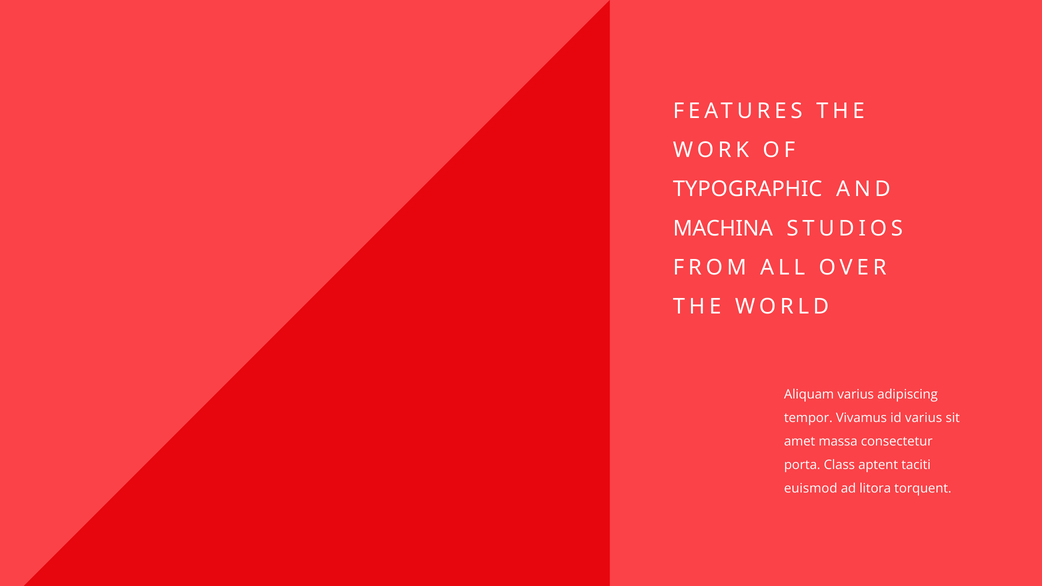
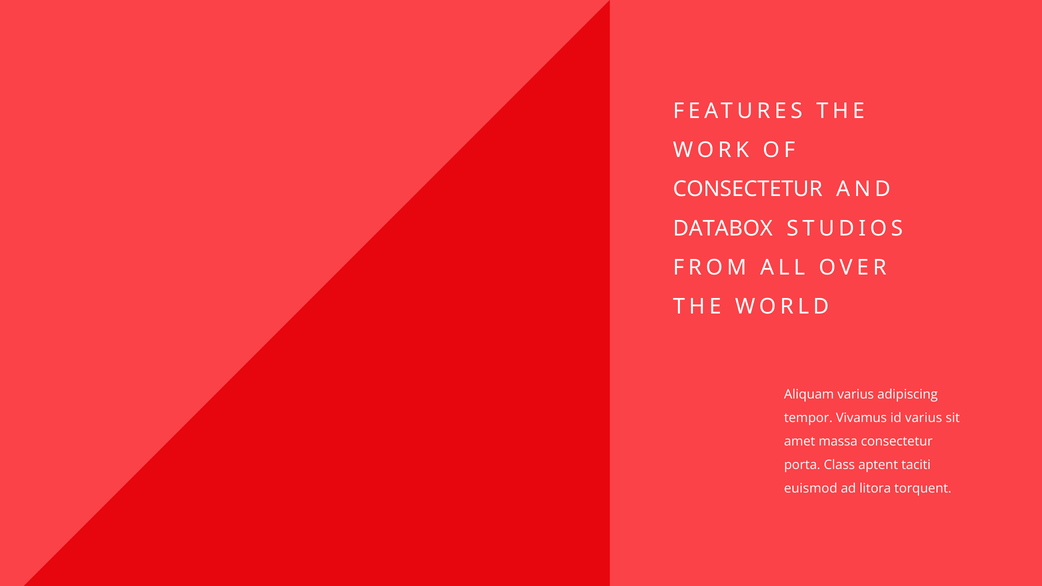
TYPOGRAPHIC: TYPOGRAPHIC -> CONSECTETUR (748, 189)
MACHINA: MACHINA -> DATABOX (723, 228)
